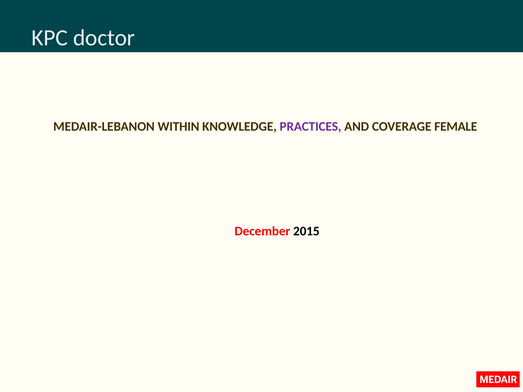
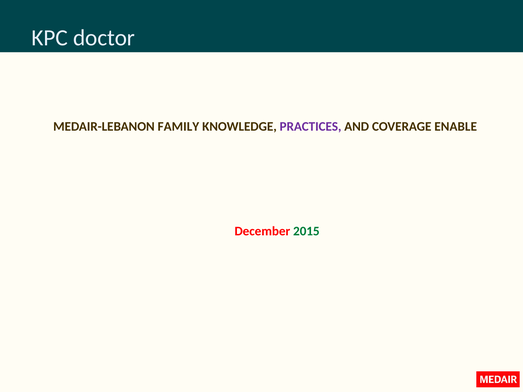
WITHIN: WITHIN -> FAMILY (178, 127)
FEMALE: FEMALE -> ENABLE (456, 127)
2015 colour: black -> green (306, 231)
